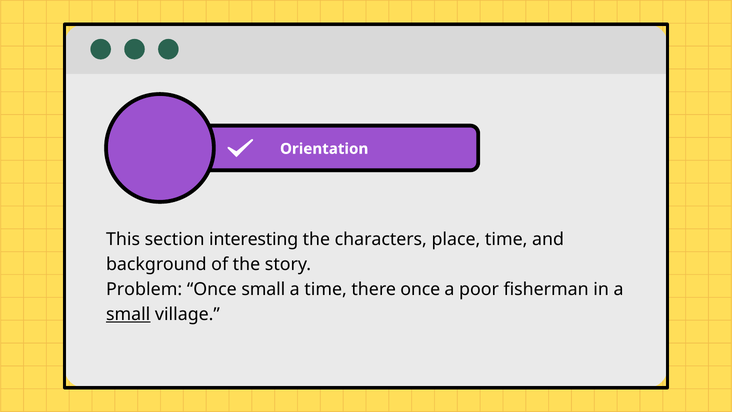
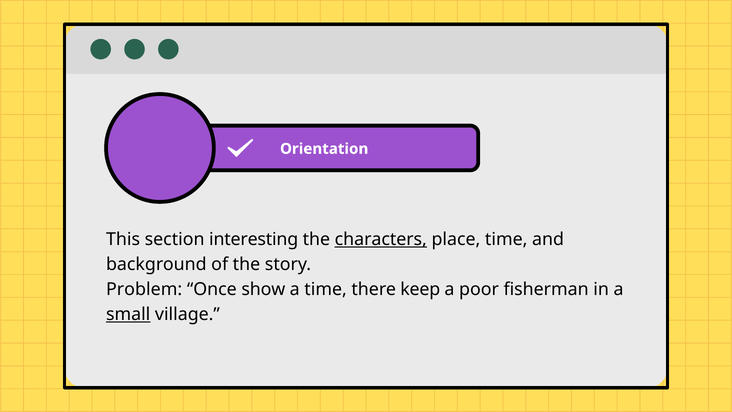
characters underline: none -> present (381, 239)
Once small: small -> show (263, 289)
there once: once -> keep (420, 289)
